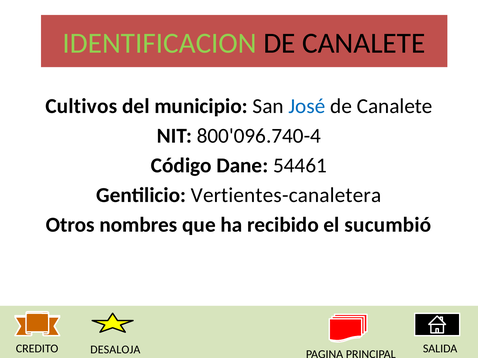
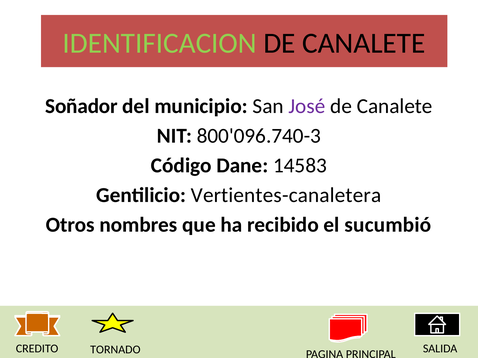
Cultivos: Cultivos -> Soñador (81, 106)
José colour: blue -> purple (307, 106)
800'096.740-4: 800'096.740-4 -> 800'096.740-3 (259, 136)
54461: 54461 -> 14583 (300, 166)
DESALOJA: DESALOJA -> TORNADO (115, 350)
